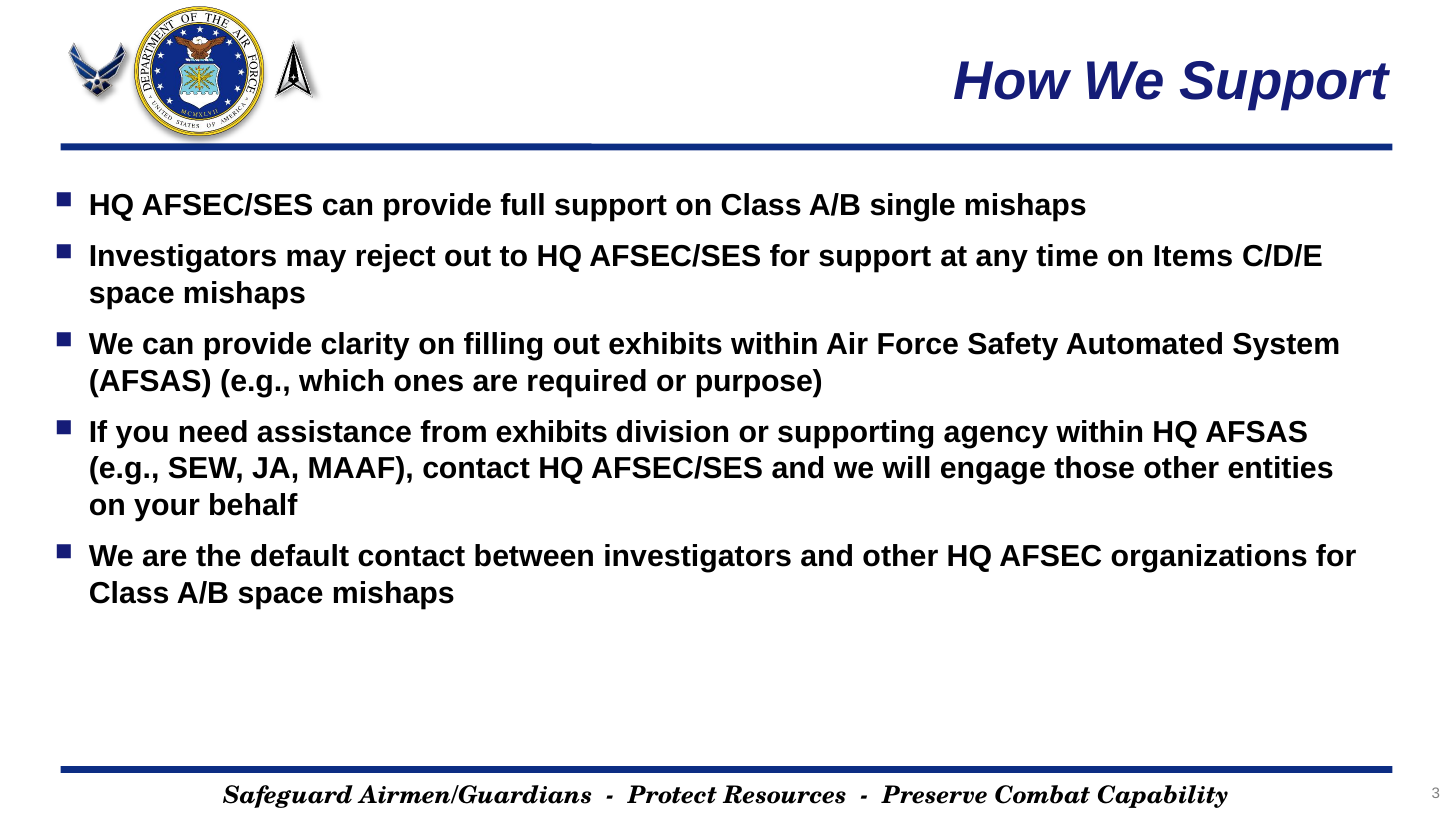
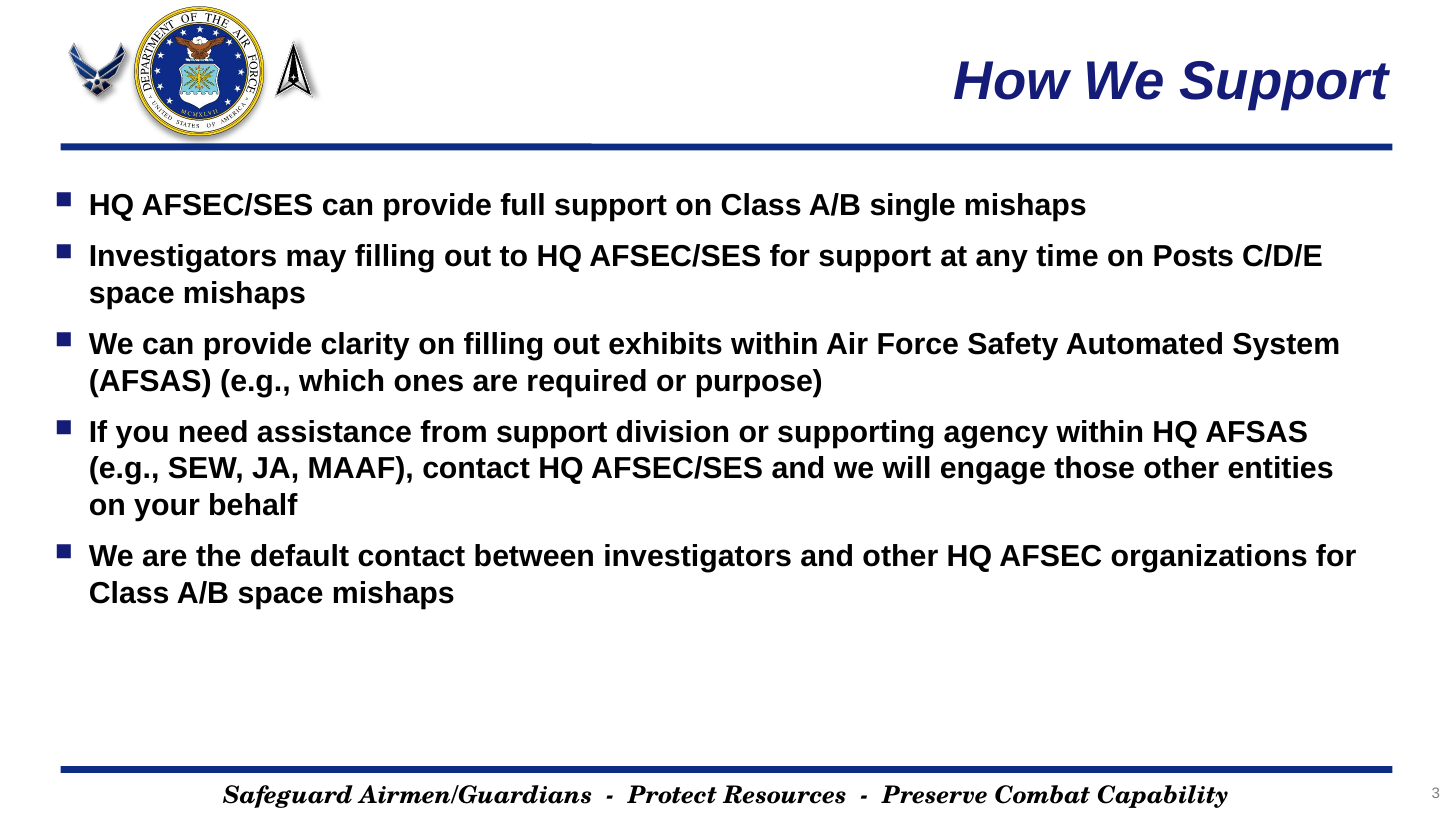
may reject: reject -> filling (395, 257)
Items: Items -> Posts (1193, 257)
from exhibits: exhibits -> support (552, 432)
